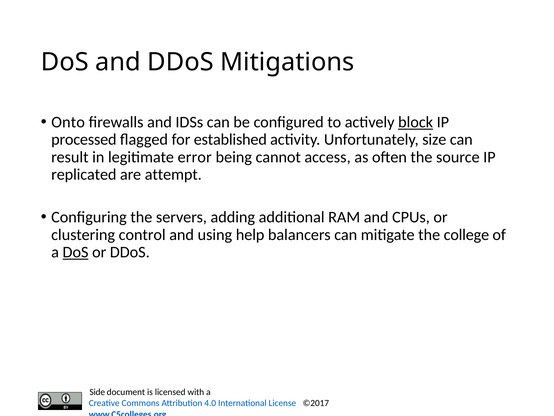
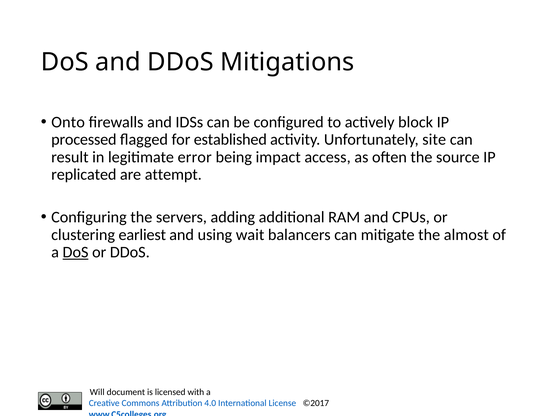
block underline: present -> none (416, 122)
size: size -> site (434, 139)
cannot: cannot -> impact (278, 157)
control: control -> earliest (142, 234)
help: help -> wait (250, 234)
college: college -> almost (466, 234)
Side: Side -> Will (97, 392)
